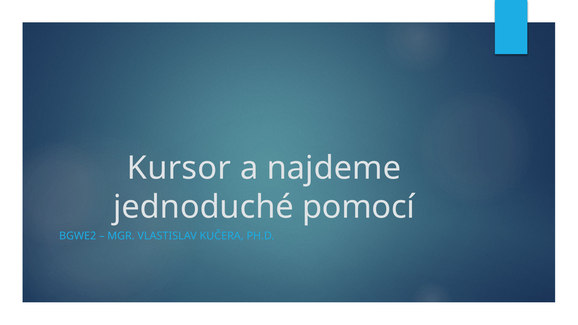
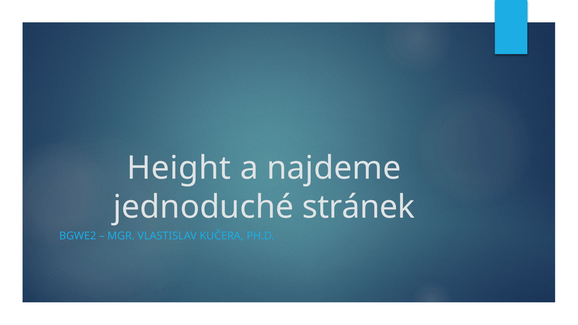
Kursor: Kursor -> Height (179, 168)
pomocí: pomocí -> stránek (359, 207)
